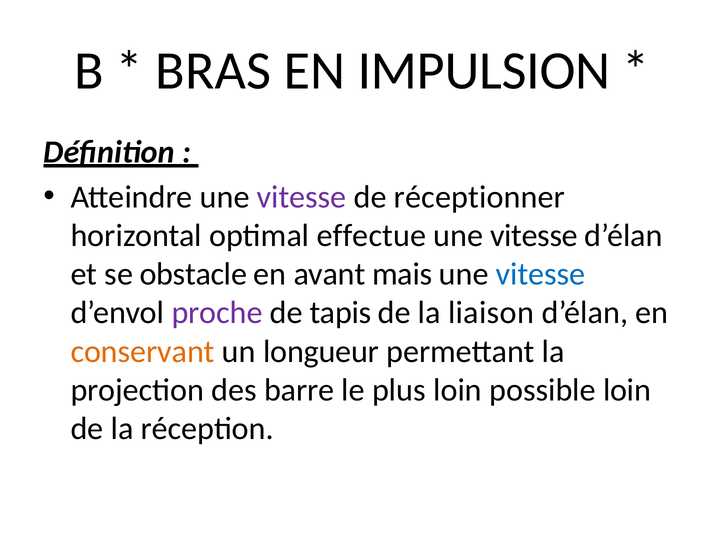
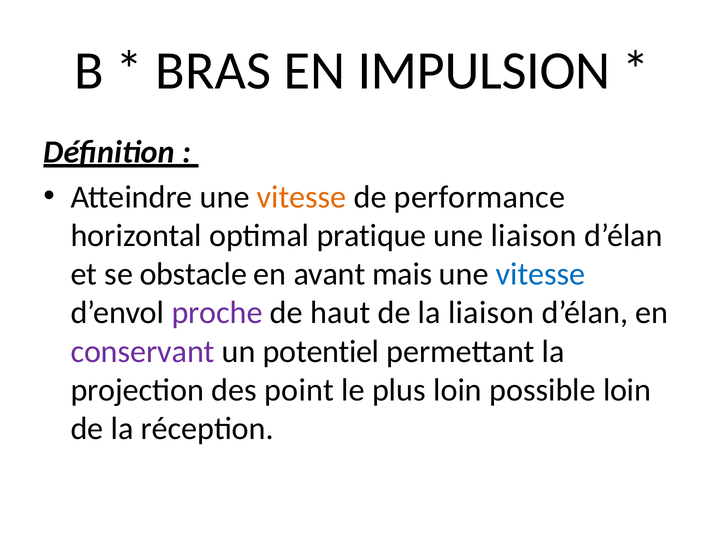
vitesse colour: purple -> orange (302, 197)
réceptionner: réceptionner -> performance (480, 197)
effectue: effectue -> pratique (371, 236)
vitesse: vitesse -> liaison (534, 236)
tapis: tapis -> haut (340, 313)
conservant colour: orange -> purple (143, 351)
longueur: longueur -> potentiel (321, 351)
barre: barre -> point (299, 390)
